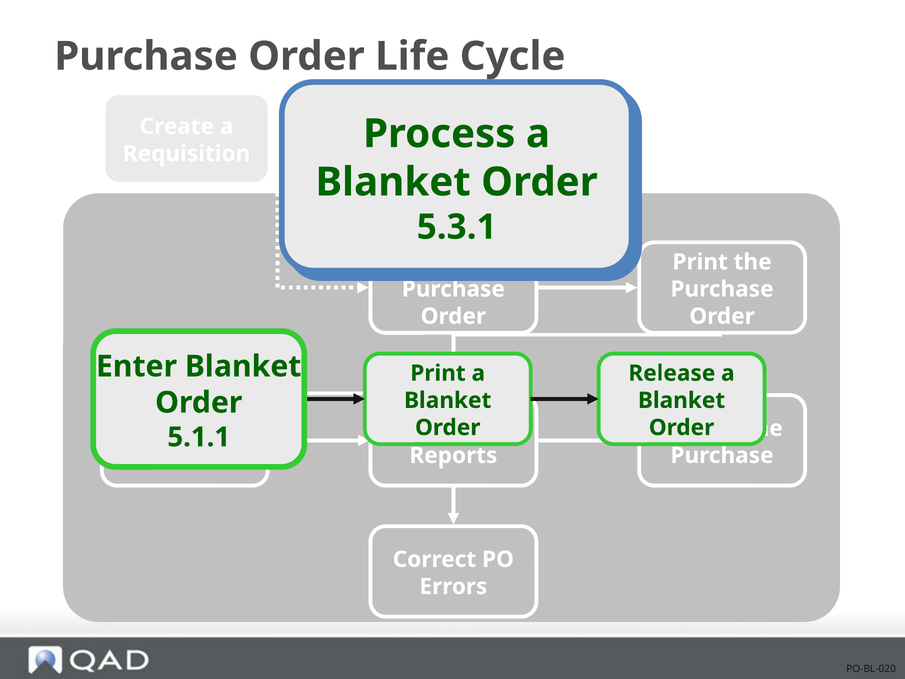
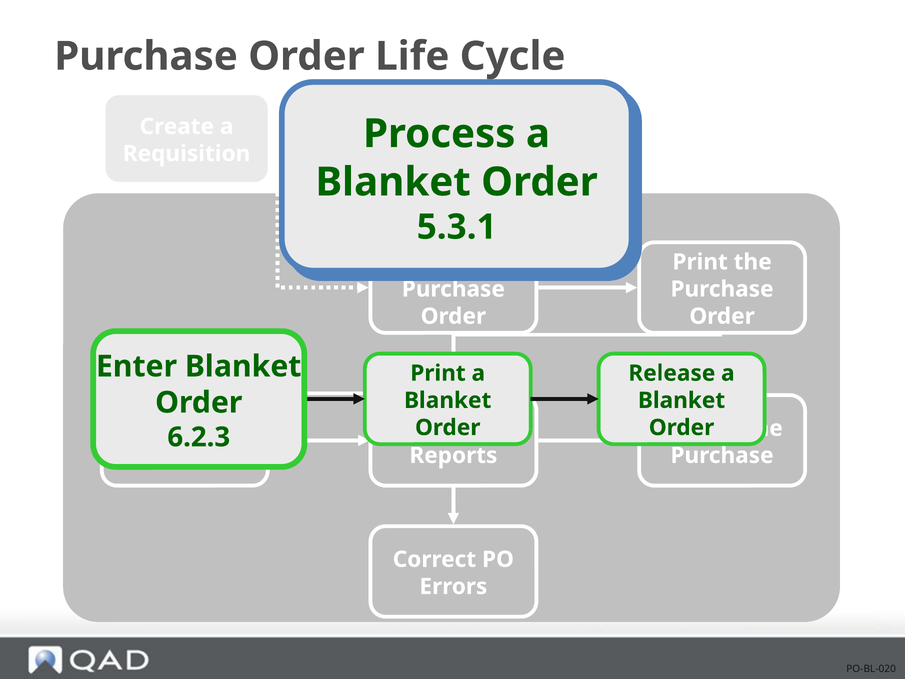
5.1.1: 5.1.1 -> 6.2.3 (199, 437)
